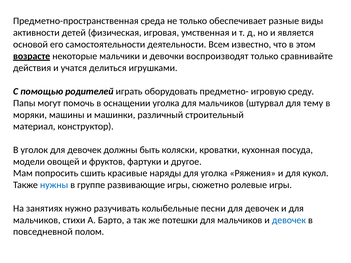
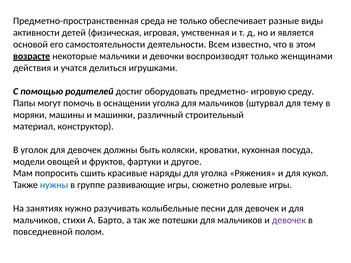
сравнивайте: сравнивайте -> женщинами (307, 56)
играть: играть -> достиг (129, 91)
девочек colour: blue -> purple (289, 220)
